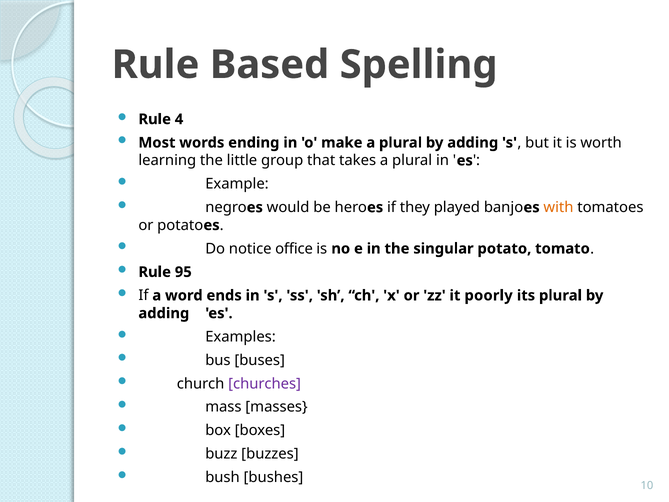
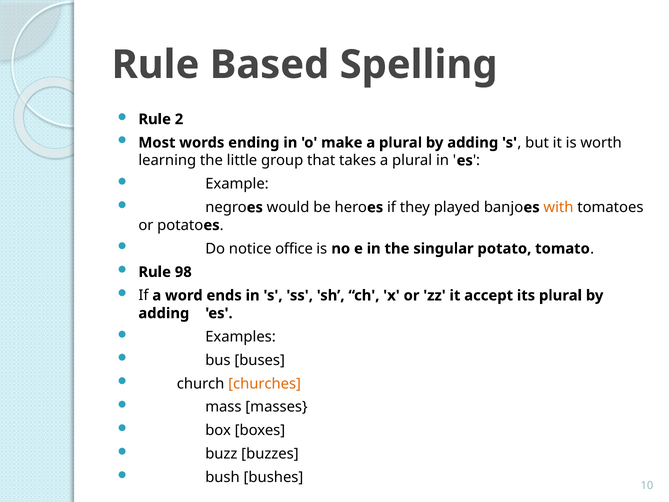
4: 4 -> 2 (179, 119)
95: 95 -> 98 (183, 272)
poorly: poorly -> accept (489, 295)
churches colour: purple -> orange (265, 383)
